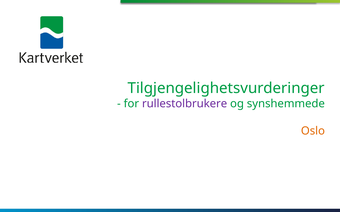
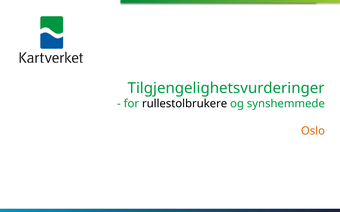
rullestolbrukere colour: purple -> black (185, 104)
